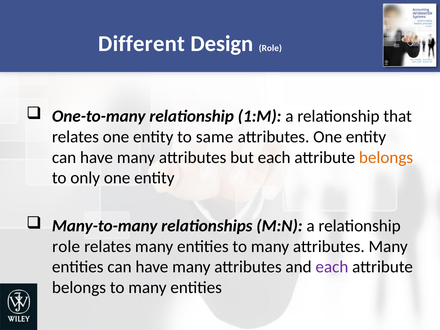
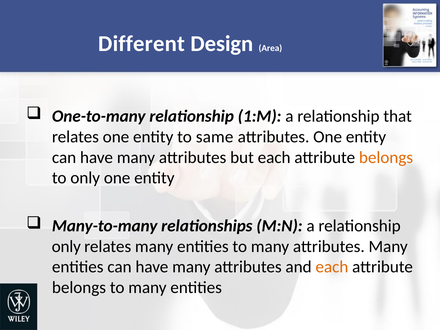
Design Role: Role -> Area (270, 48)
role: role -> only (66, 246)
each colour: purple -> orange (332, 267)
